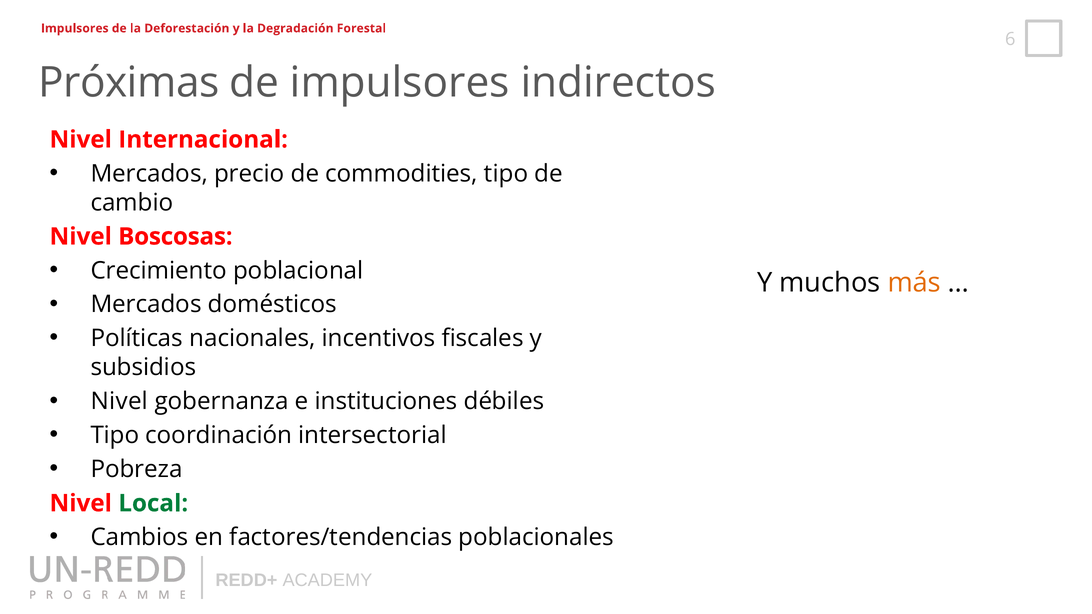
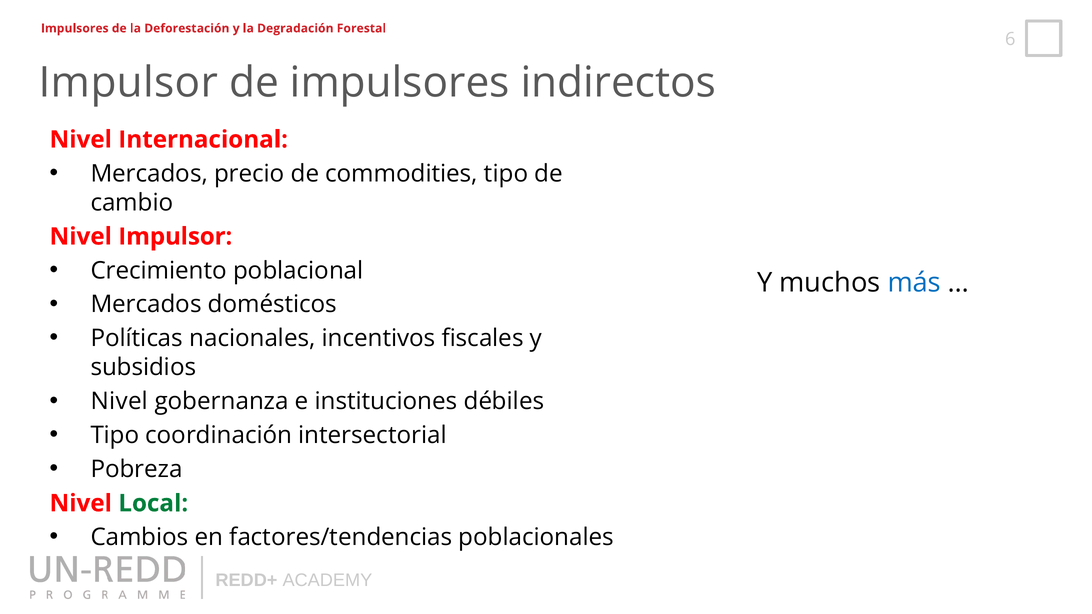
Próximas: Próximas -> Impulsor (128, 83)
Nivel Boscosas: Boscosas -> Impulsor (175, 237)
más colour: orange -> blue (914, 283)
